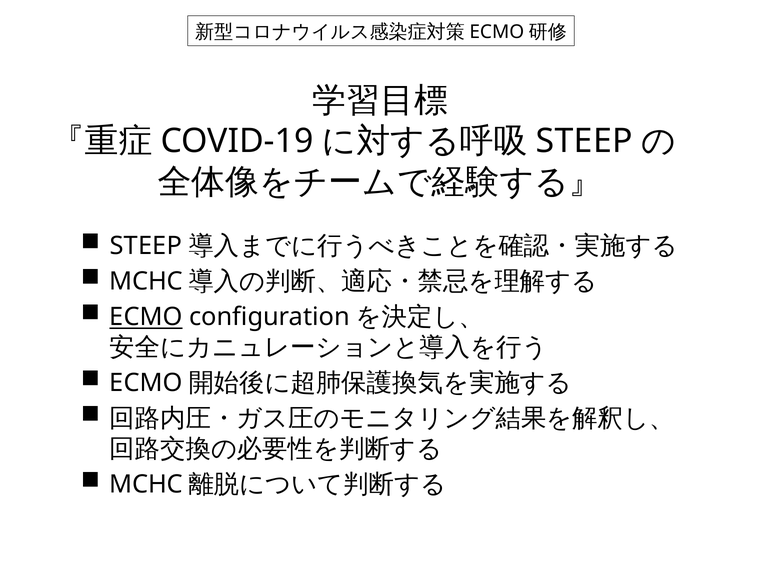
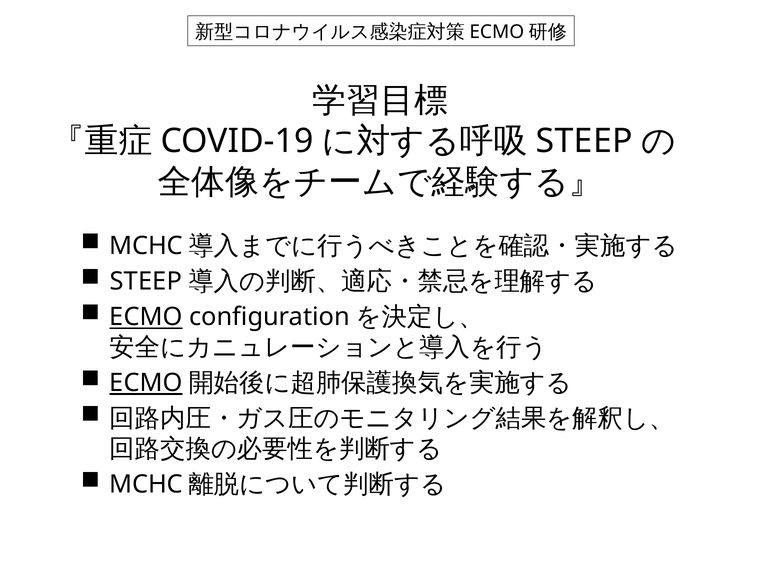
STEEP: STEEP -> MCHC (146, 246)
MCHC: MCHC -> STEEP (146, 282)
ECMO underline: none -> present (146, 383)
